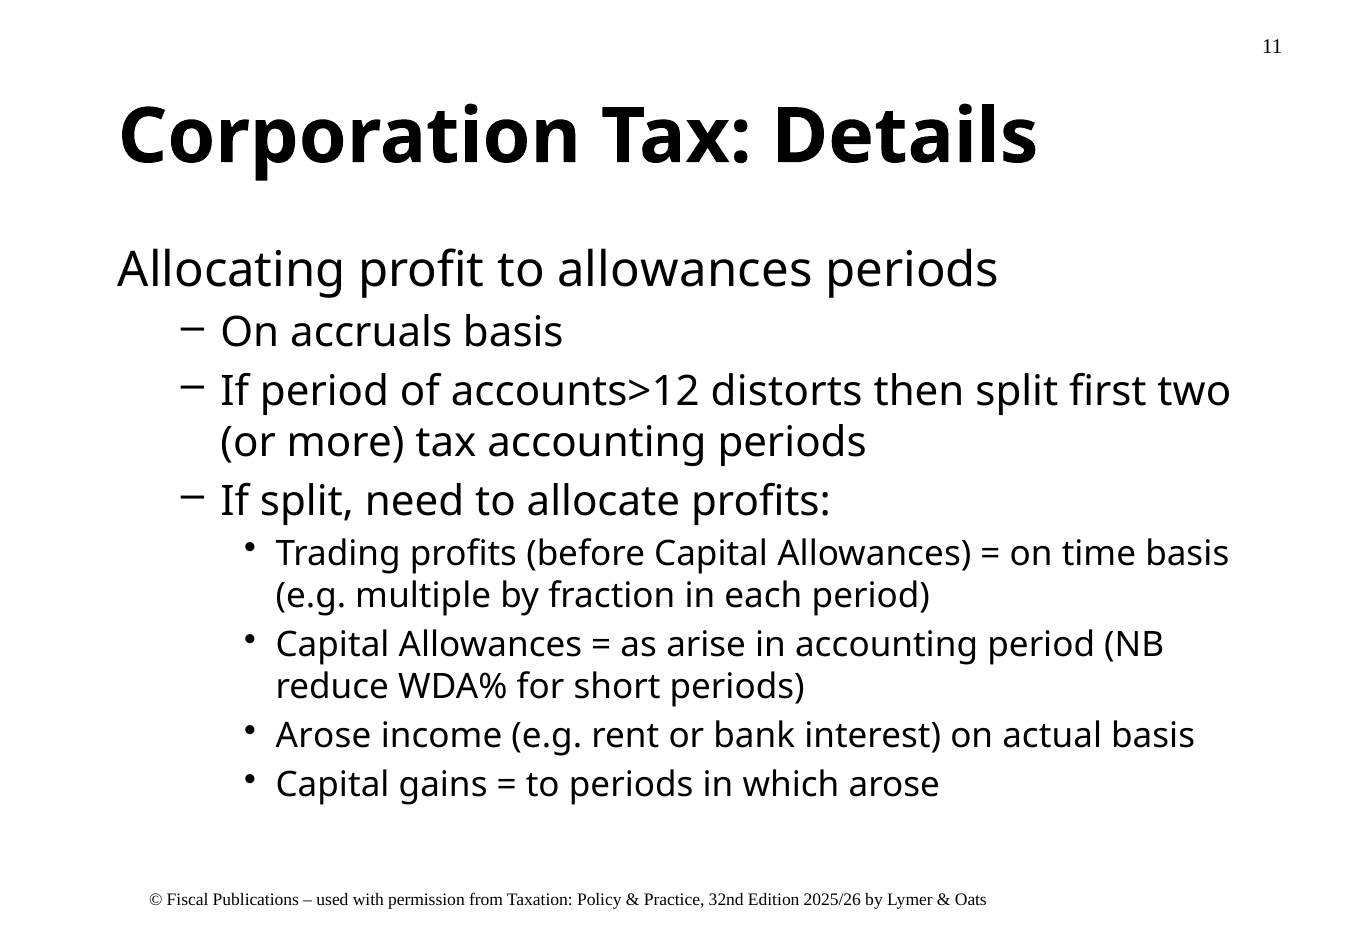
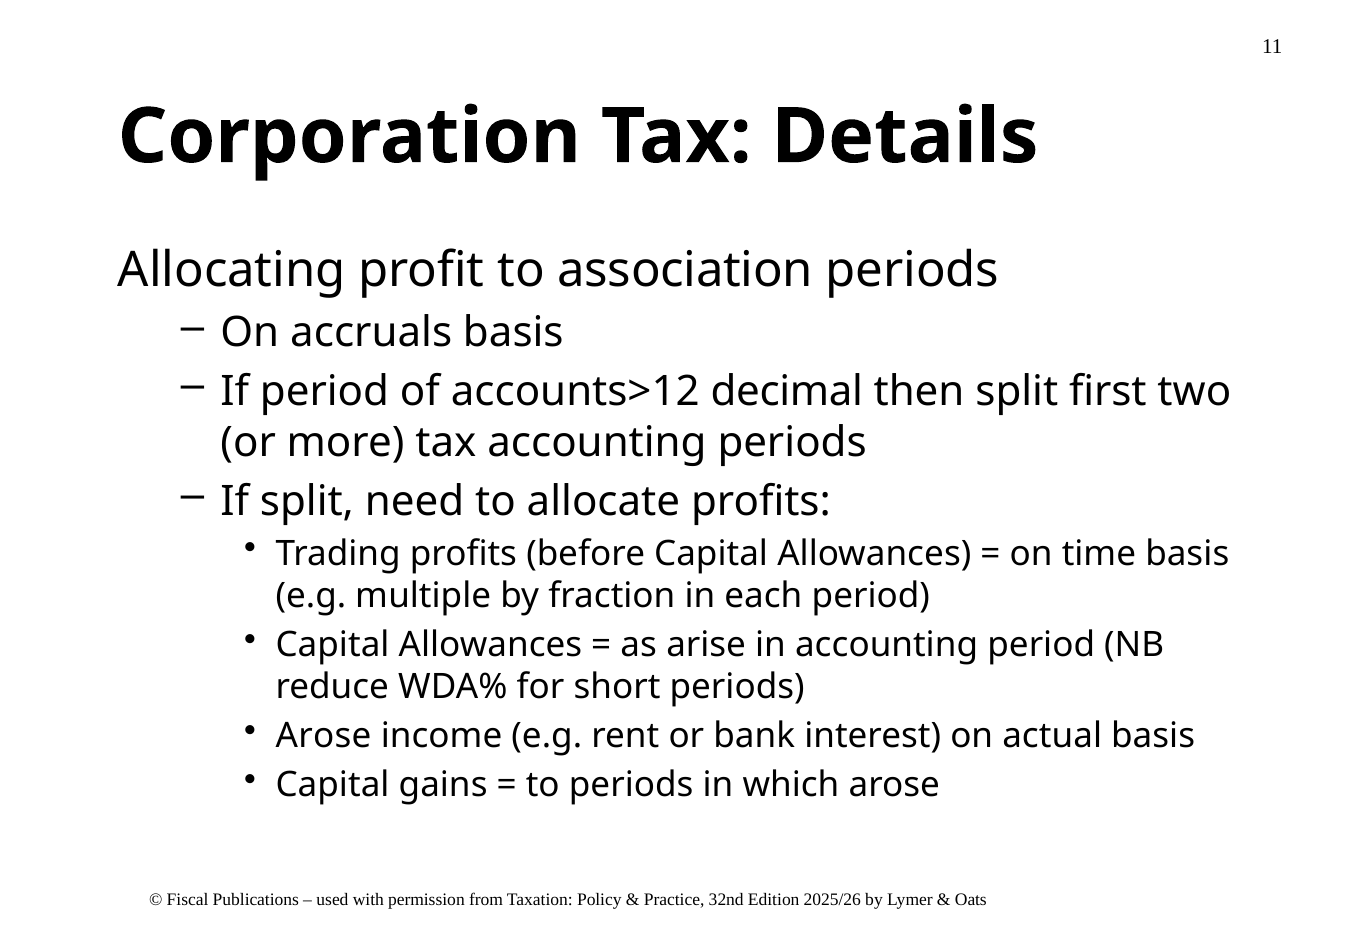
to allowances: allowances -> association (685, 271)
distorts: distorts -> decimal (787, 392)
